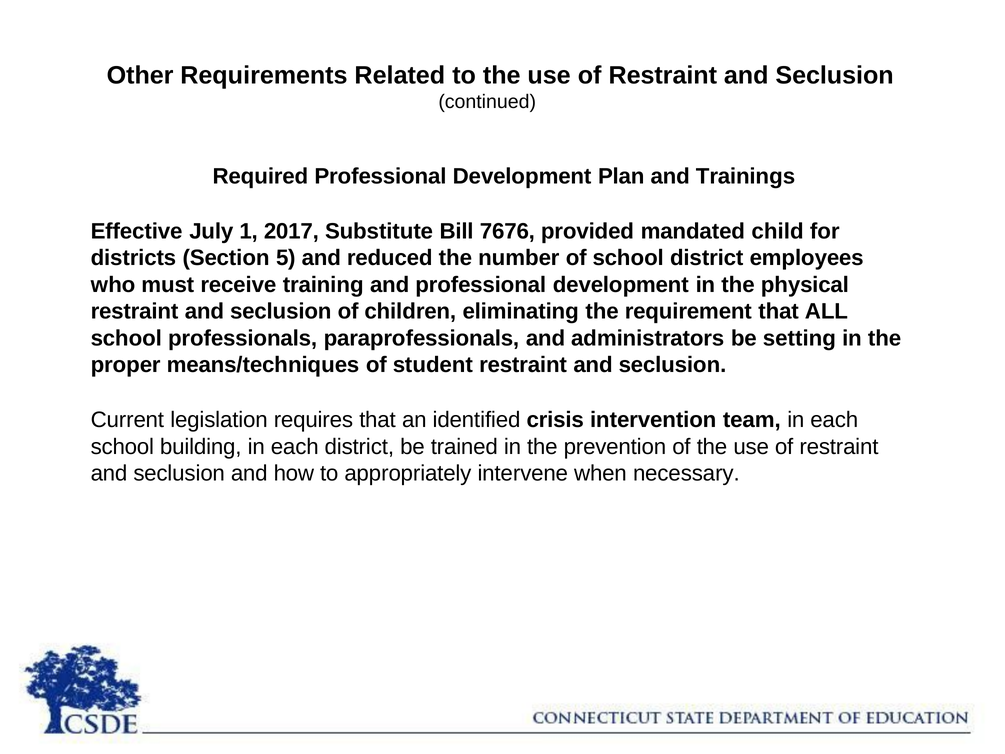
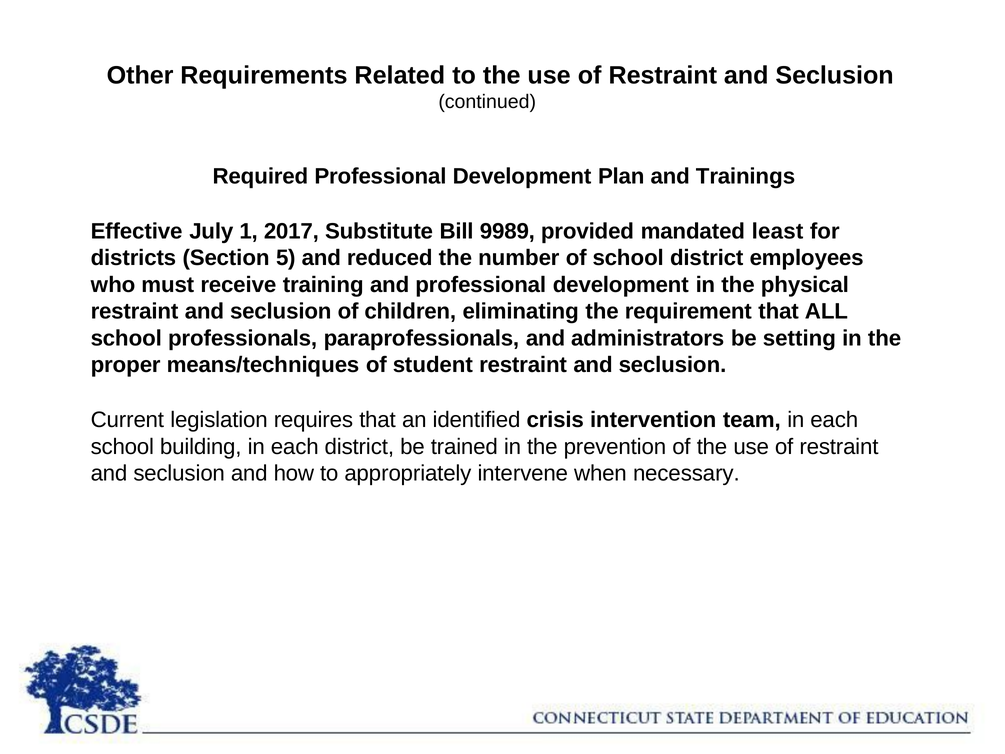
7676: 7676 -> 9989 (507, 231)
child: child -> least (778, 231)
